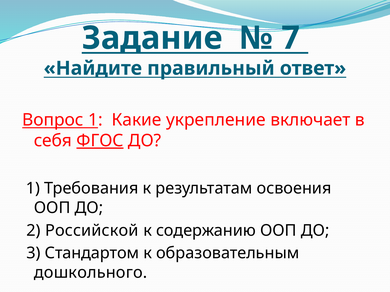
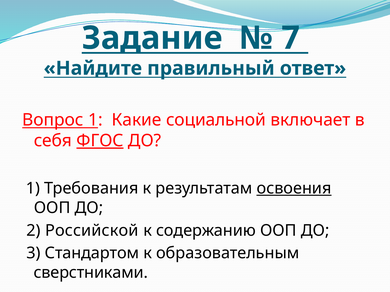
укрепление: укрепление -> социальной (216, 120)
освоения underline: none -> present (294, 189)
дошкольного: дошкольного -> сверстниками (91, 273)
